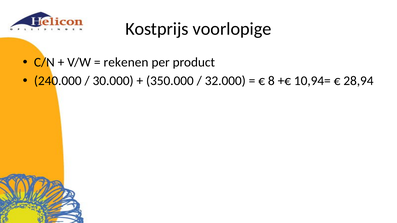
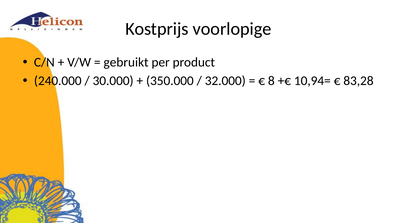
rekenen: rekenen -> gebruikt (126, 62)
28,94: 28,94 -> 83,28 (358, 81)
